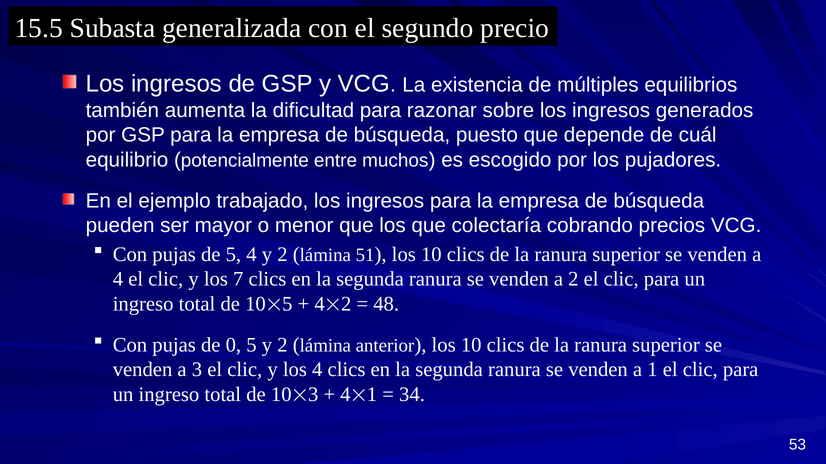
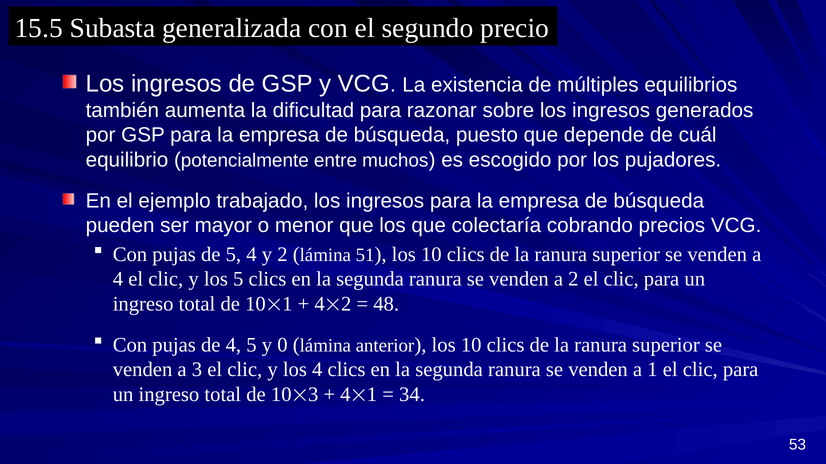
los 7: 7 -> 5 (238, 279)
5: 5 -> 1 (287, 304)
de 0: 0 -> 4 (233, 345)
5 y 2: 2 -> 0 (282, 345)
